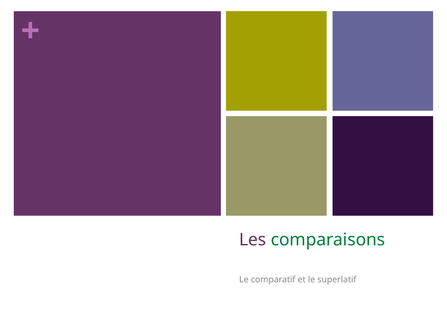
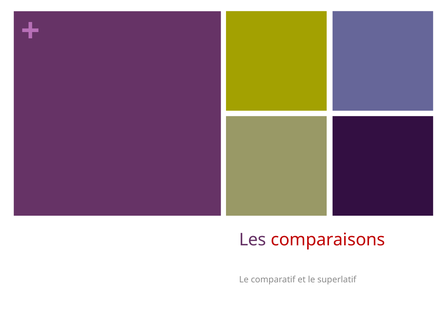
comparaisons colour: green -> red (328, 240)
